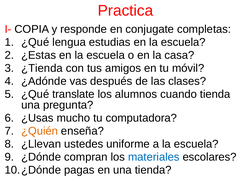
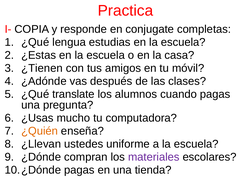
¿Tienda: ¿Tienda -> ¿Tienen (42, 68)
cuando tienda: tienda -> pagas (215, 94)
materiales colour: blue -> purple (154, 156)
